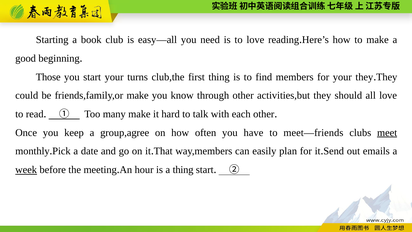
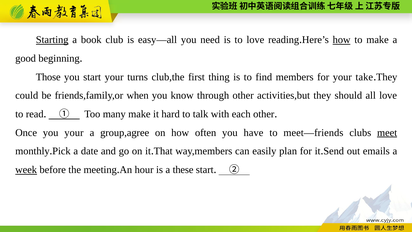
Starting underline: none -> present (52, 40)
how underline: none -> present (342, 40)
your they: they -> take (364, 77)
friends,family,or make: make -> when (138, 95)
you keep: keep -> your (74, 133)
a thing: thing -> these (183, 170)
